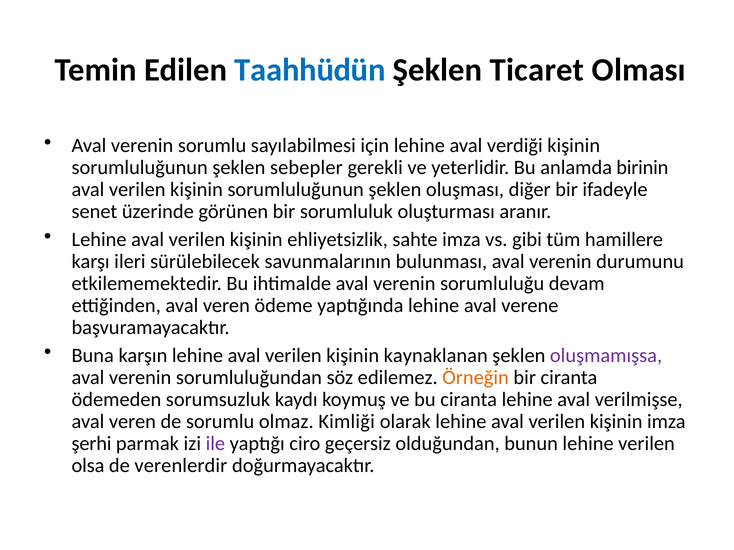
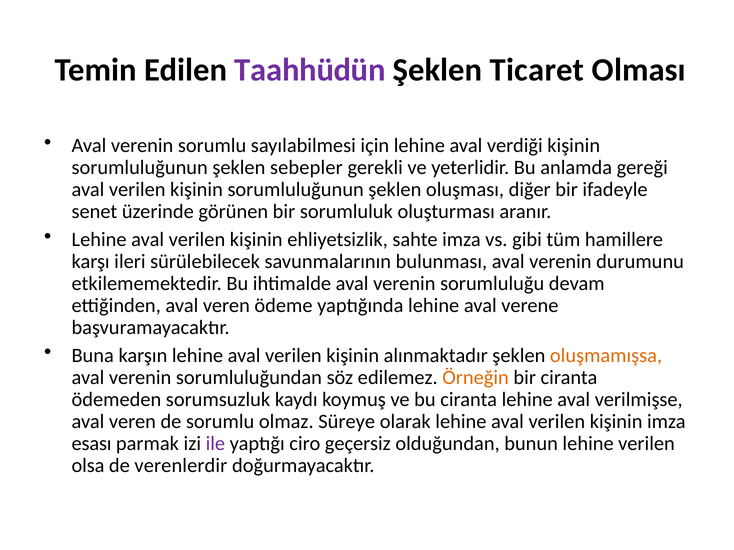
Taahhüdün colour: blue -> purple (310, 70)
birinin: birinin -> gereği (642, 168)
kaynaklanan: kaynaklanan -> alınmaktadır (436, 356)
oluşmamışsa colour: purple -> orange (606, 356)
Kimliği: Kimliği -> Süreye (347, 422)
şerhi: şerhi -> esası (92, 444)
